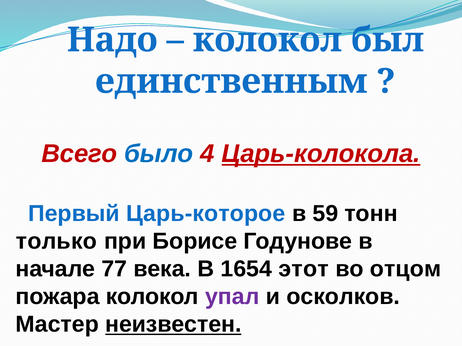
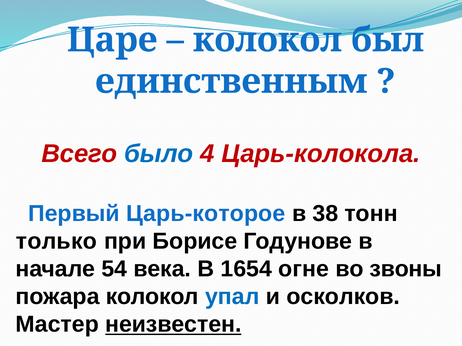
Надо: Надо -> Царе (112, 40)
Царь-колокола underline: present -> none (321, 154)
59: 59 -> 38 (325, 214)
77: 77 -> 54 (114, 269)
этот: этот -> огне (304, 269)
отцом: отцом -> звоны (406, 269)
упал colour: purple -> blue (232, 297)
